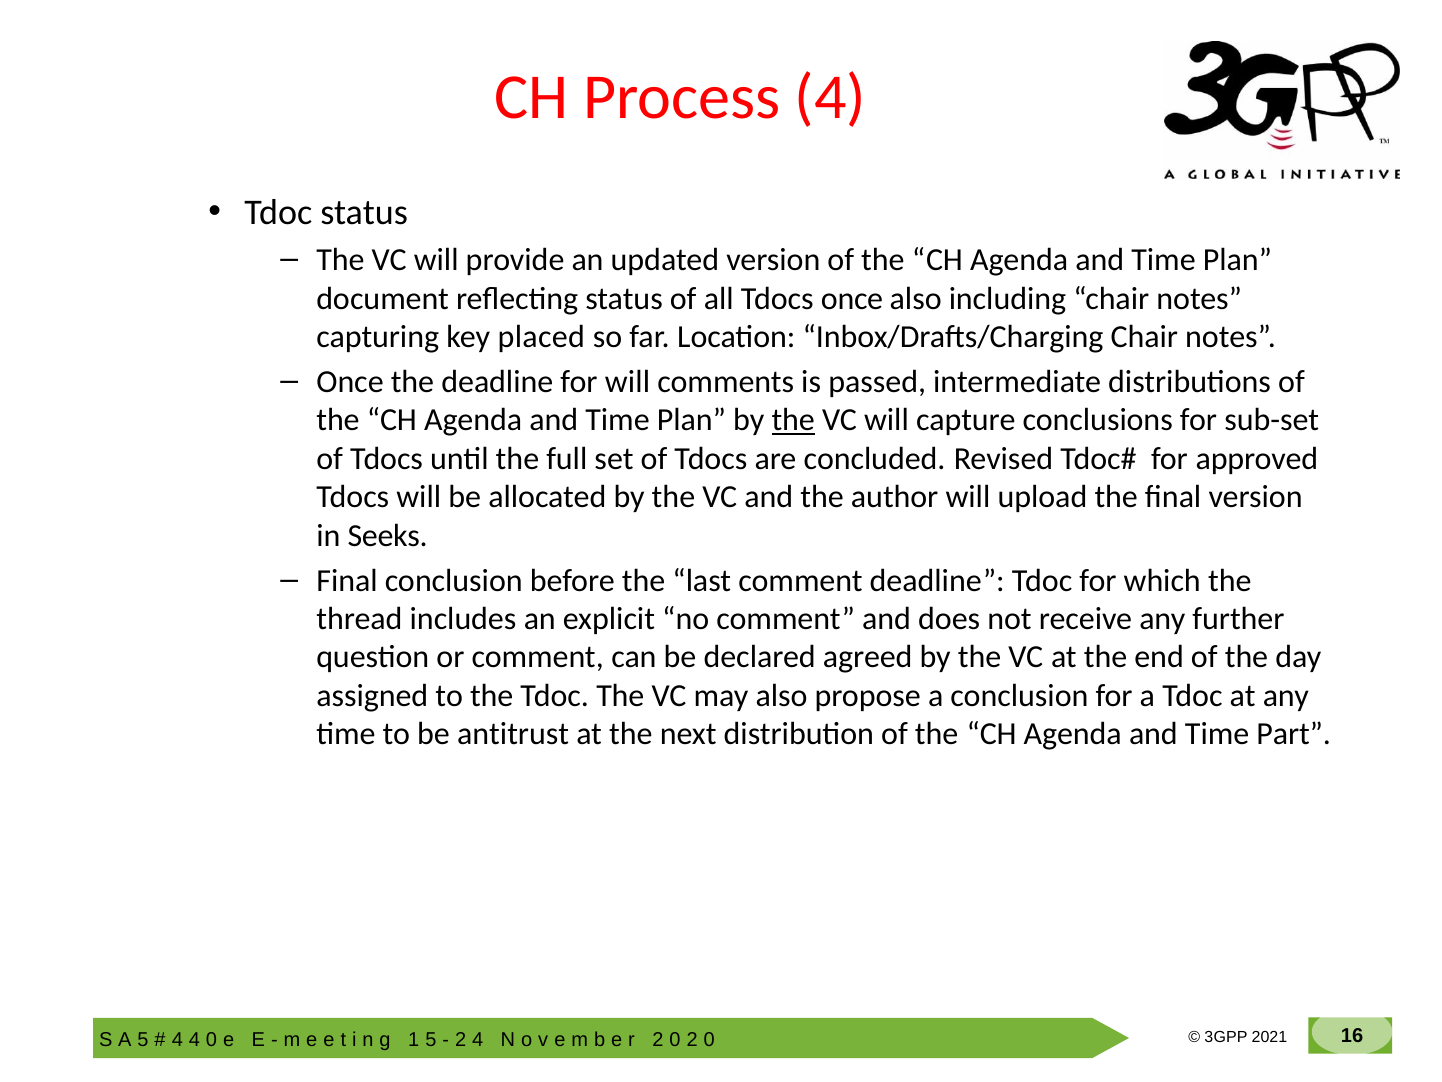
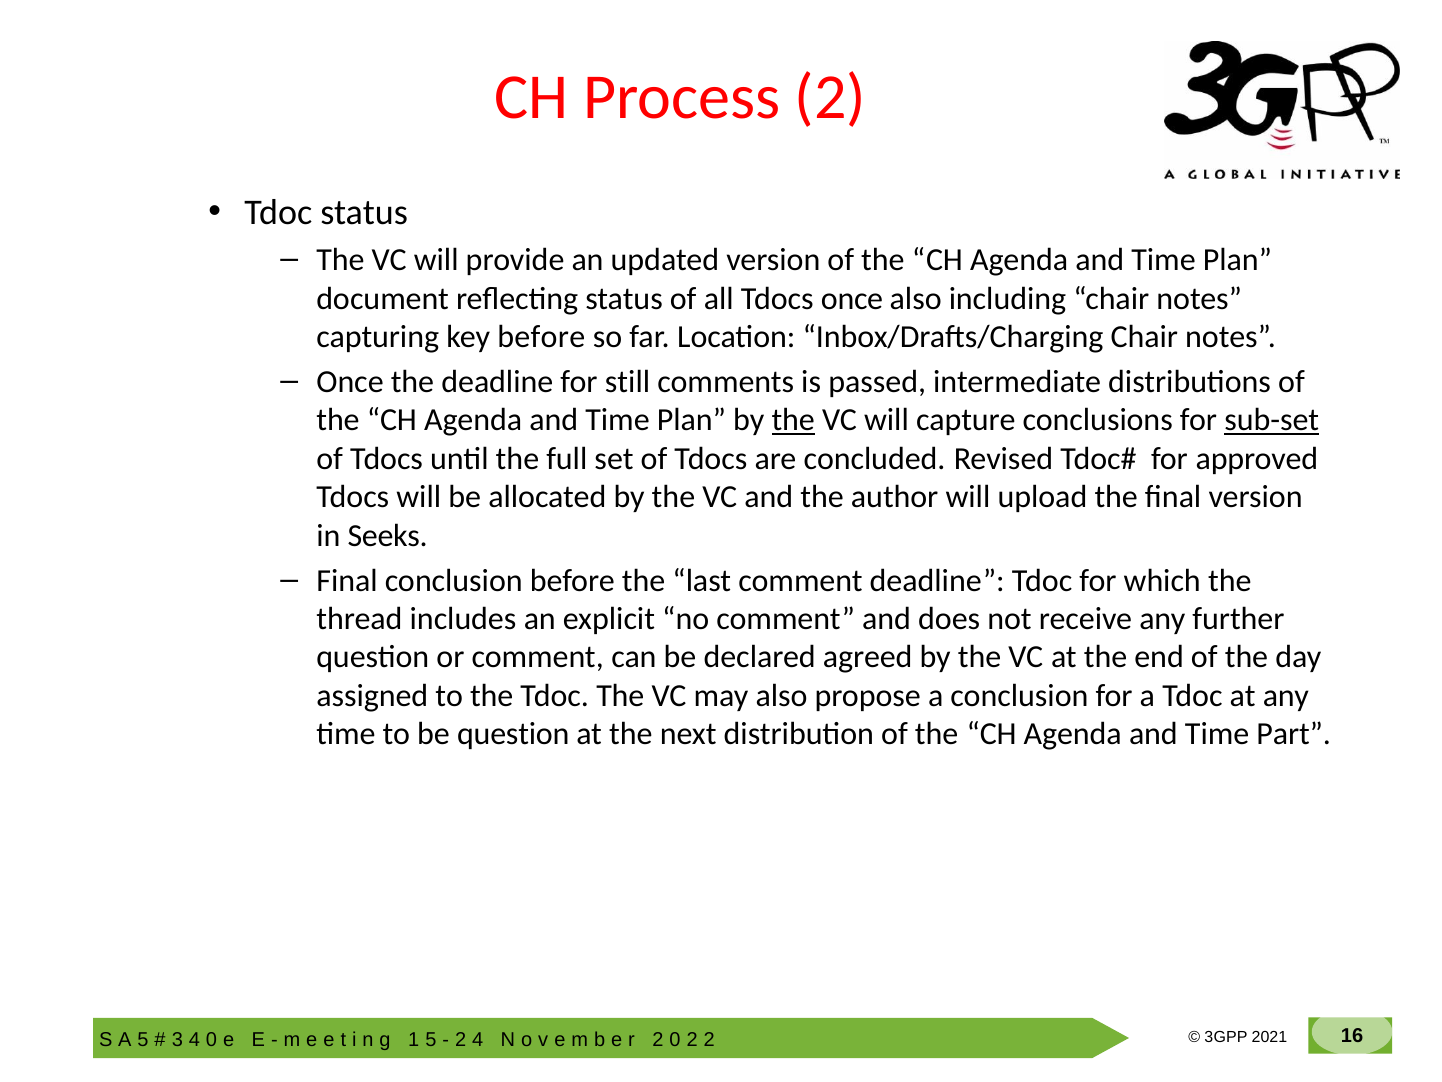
Process 4: 4 -> 2 (830, 98)
key placed: placed -> before (541, 337)
for will: will -> still (628, 382)
sub-set underline: none -> present (1272, 420)
be antitrust: antitrust -> question (513, 734)
4: 4 -> 3 (177, 1040)
0: 0 -> 2 (709, 1040)
